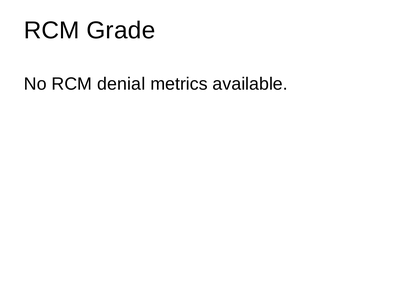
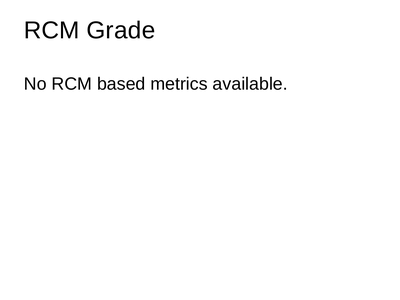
denial: denial -> based (121, 84)
